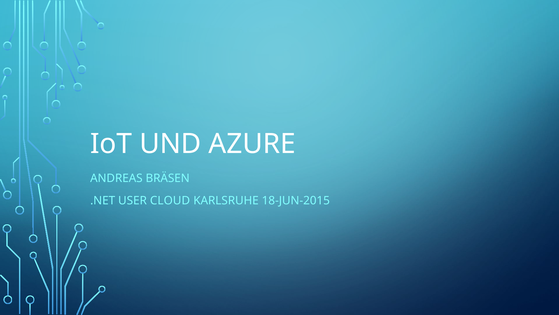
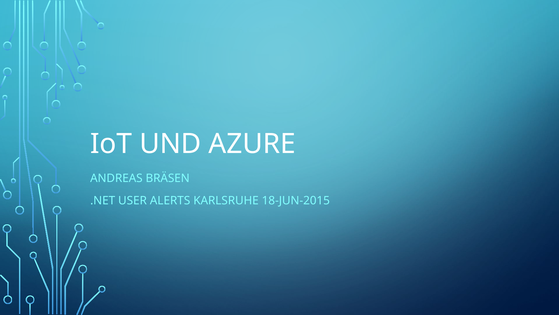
CLOUD: CLOUD -> ALERTS (170, 200)
